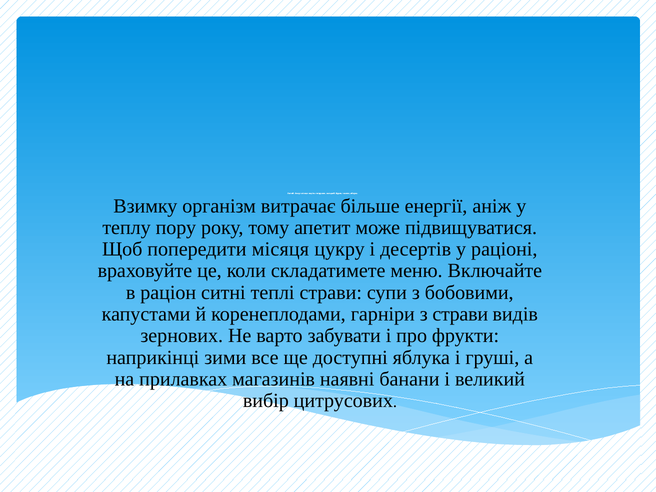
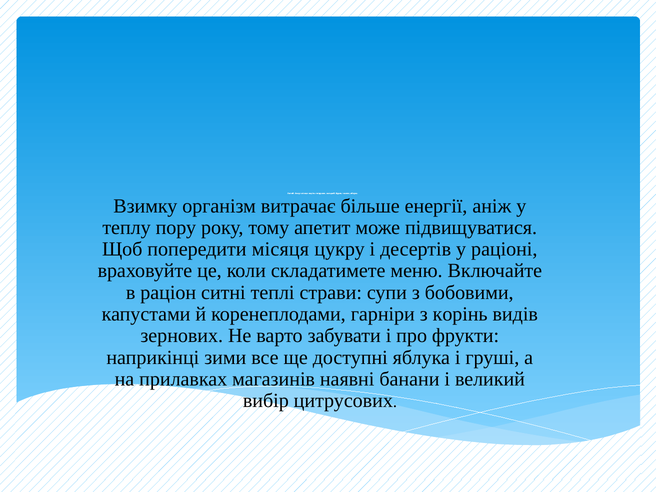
з страви: страви -> корінь (460, 314)
